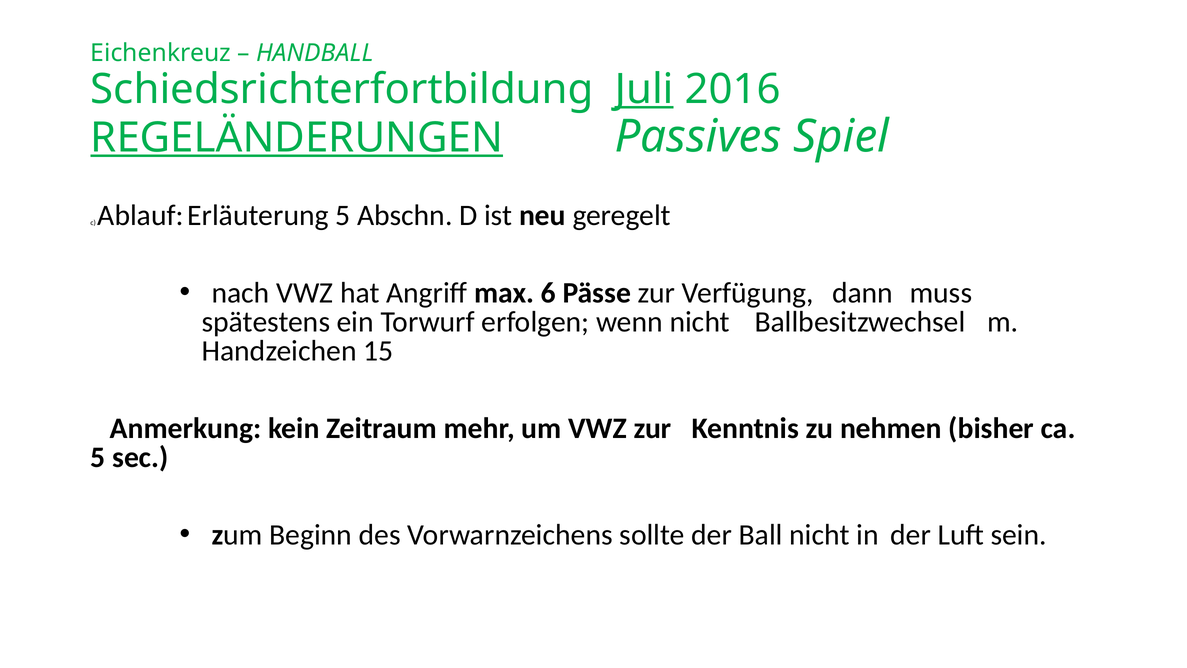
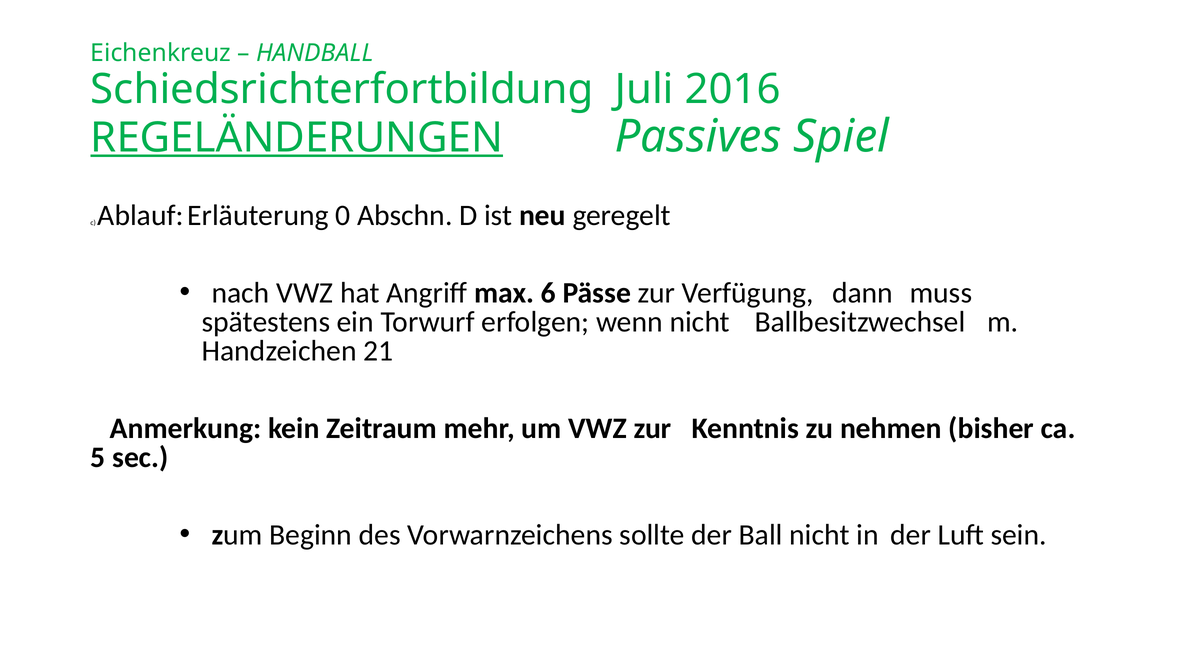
Juli underline: present -> none (644, 89)
5: 5 -> 0 (343, 215)
15: 15 -> 21 (378, 351)
